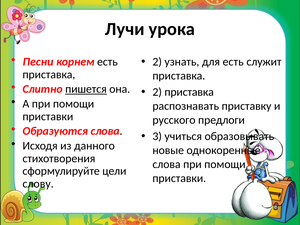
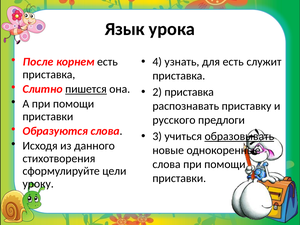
Лучи: Лучи -> Язык (125, 29)
Песни: Песни -> После (38, 62)
2: 2 -> 4 (157, 62)
образовывать underline: none -> present (239, 136)
слову: слову -> уроку (38, 184)
